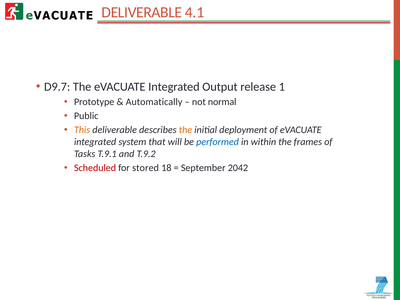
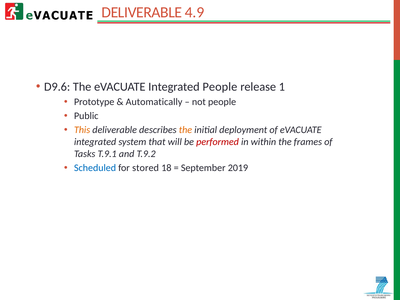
4.1: 4.1 -> 4.9 (195, 12)
D9.7: D9.7 -> D9.6 (57, 87)
Integrated Output: Output -> People (220, 87)
not normal: normal -> people (222, 102)
performed colour: blue -> red (218, 142)
Scheduled colour: red -> blue (95, 168)
2042: 2042 -> 2019 (238, 168)
